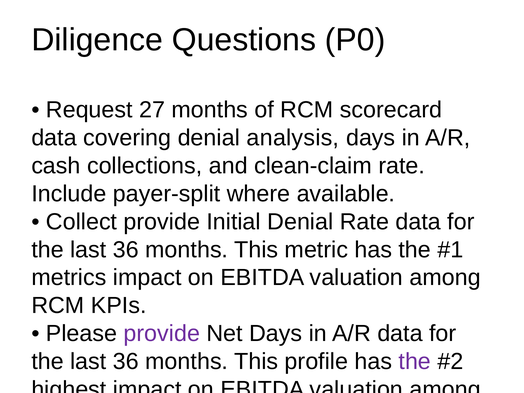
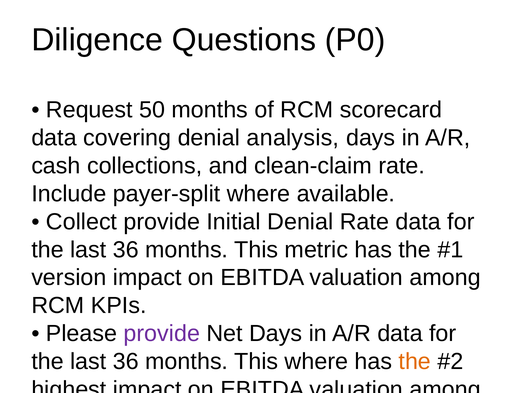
27: 27 -> 50 (152, 110)
metrics: metrics -> version (69, 278)
This profile: profile -> where (316, 361)
the colour: purple -> orange (415, 361)
